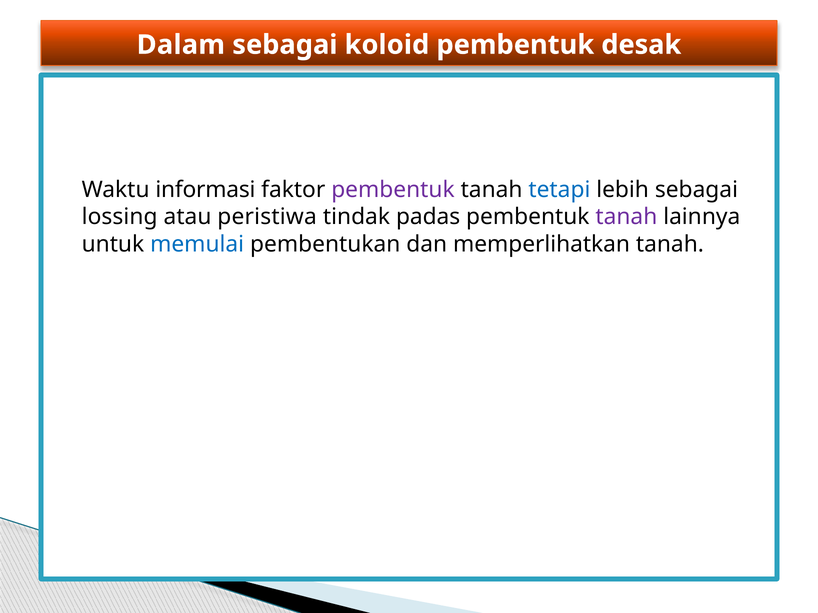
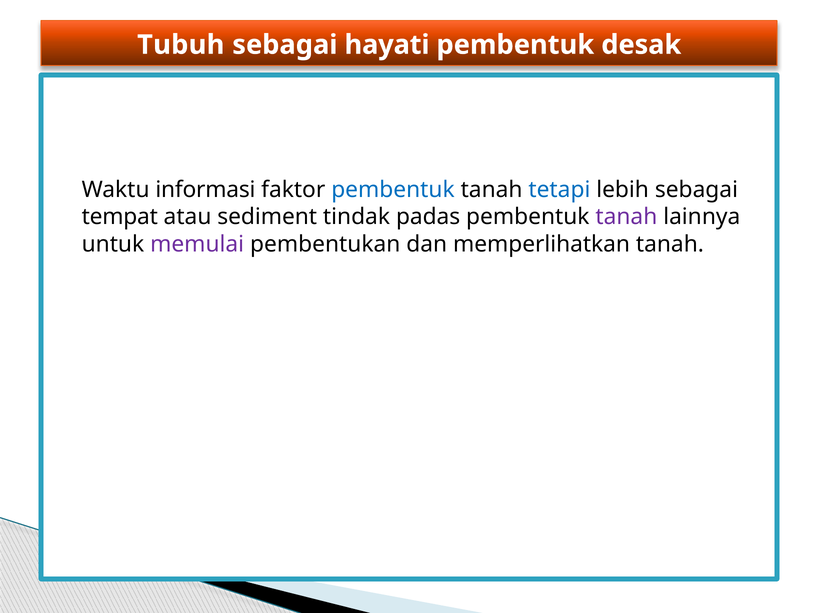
Dalam: Dalam -> Tubuh (181, 45)
koloid: koloid -> hayati (387, 45)
pembentuk colour: purple -> blue (393, 190)
lossing: lossing -> tempat (120, 217)
peristiwa: peristiwa -> sediment (267, 217)
memulai colour: blue -> purple (197, 244)
